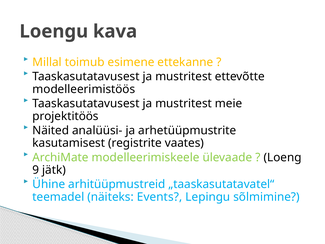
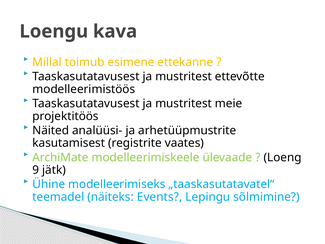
arhitüüpmustreid: arhitüüpmustreid -> modelleerimiseks (117, 184)
